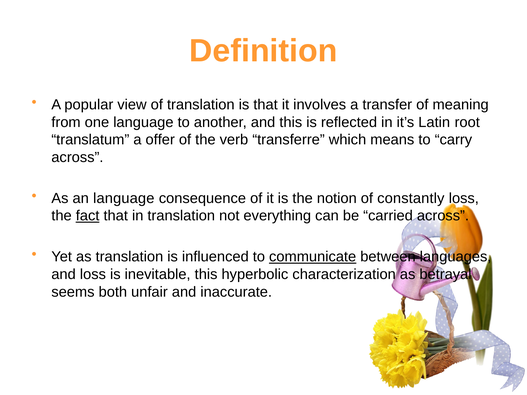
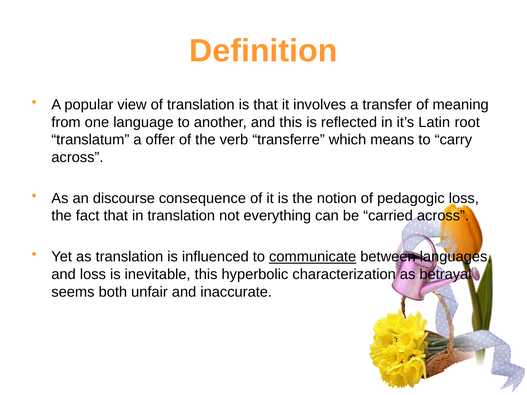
an language: language -> discourse (124, 198)
constantly: constantly -> pedagogic (411, 198)
fact underline: present -> none (88, 216)
